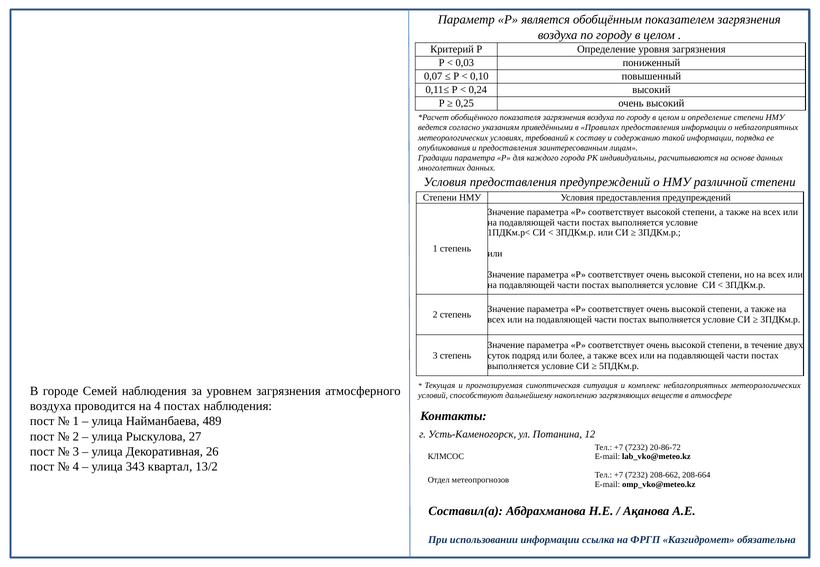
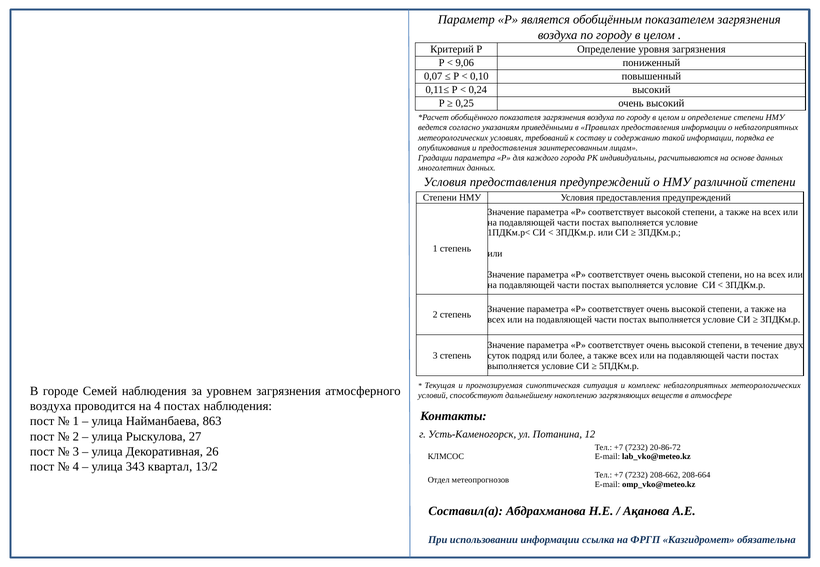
0,03: 0,03 -> 9,06 (465, 63)
489: 489 -> 863 (212, 422)
